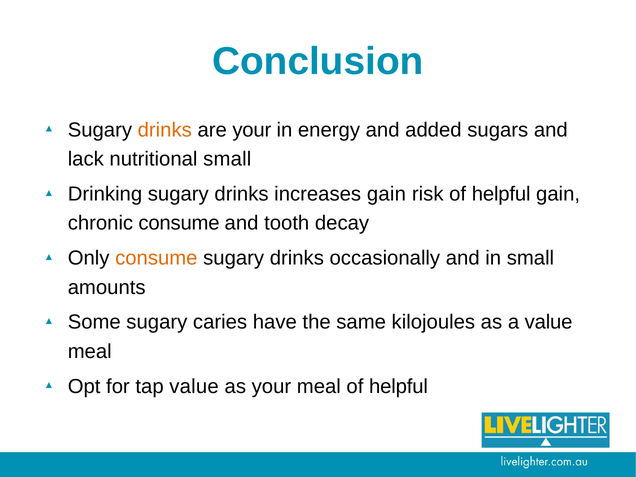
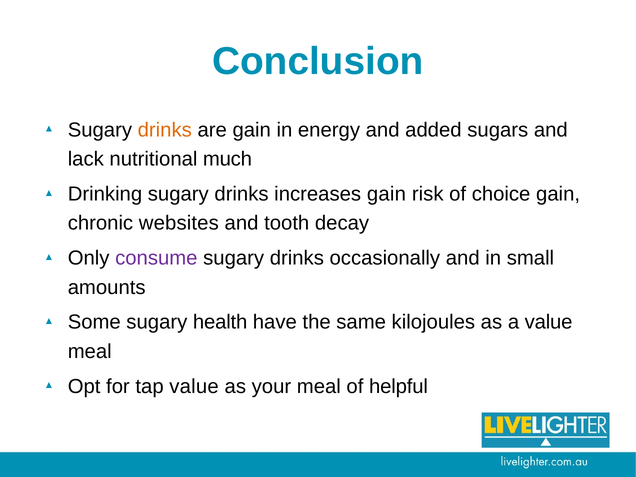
are your: your -> gain (252, 130)
nutritional small: small -> much (227, 159)
risk of helpful: helpful -> choice (501, 194)
chronic consume: consume -> websites (179, 223)
consume colour: orange -> purple (156, 258)
caries: caries -> health (220, 322)
